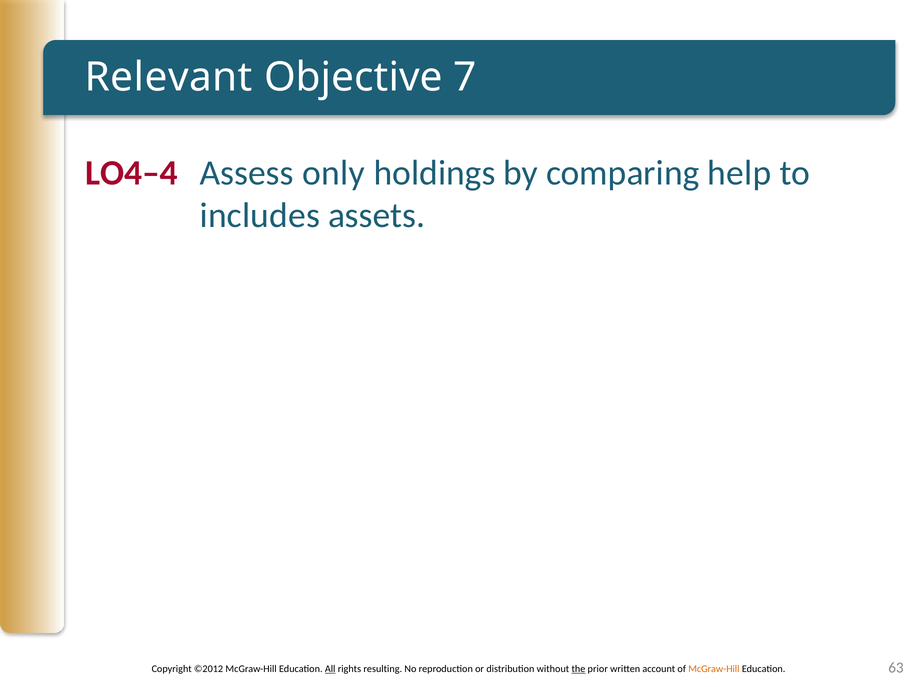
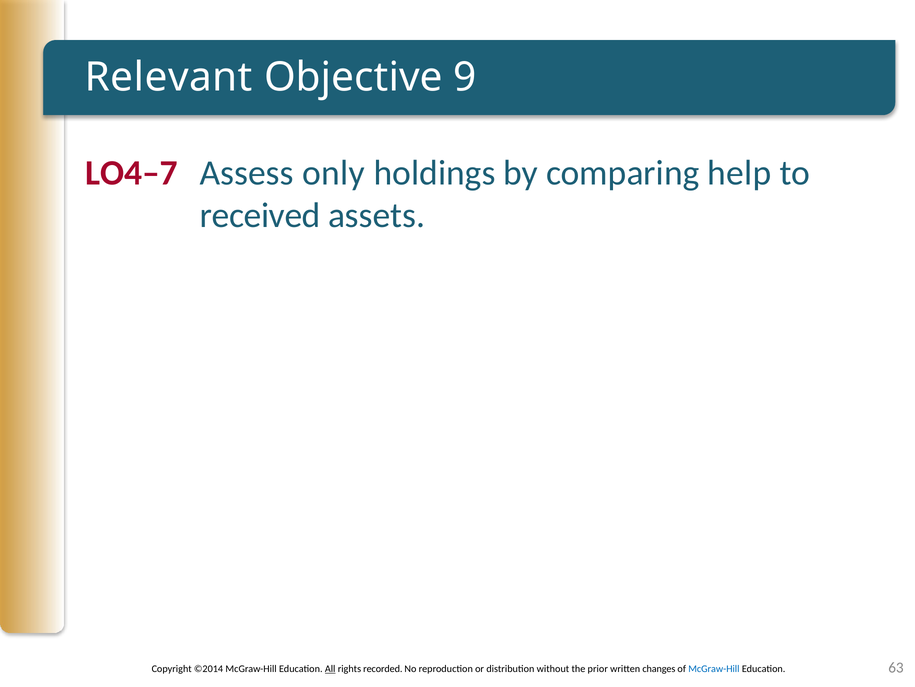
7: 7 -> 9 (465, 77)
LO4–4: LO4–4 -> LO4–7 (131, 173)
includes: includes -> received (260, 215)
©2012: ©2012 -> ©2014 (209, 668)
resulting: resulting -> recorded (383, 668)
the underline: present -> none (578, 668)
account: account -> changes (659, 668)
McGraw-Hill colour: orange -> blue (714, 668)
